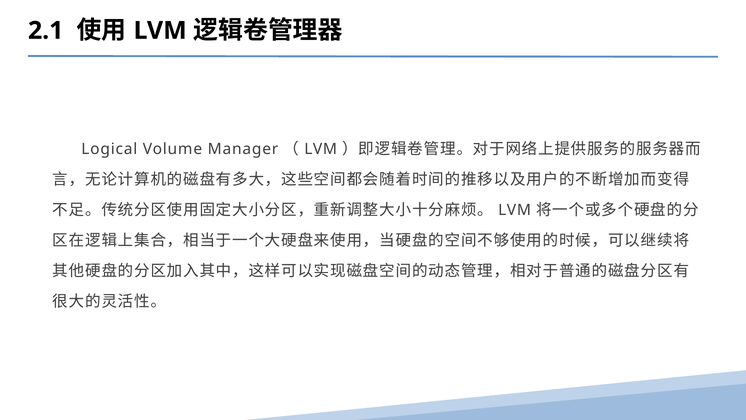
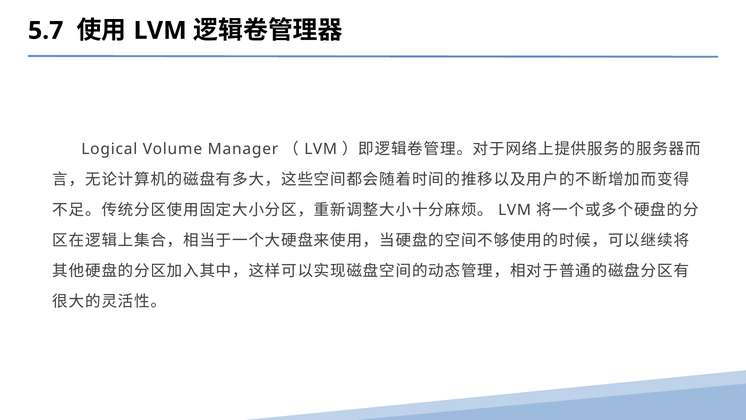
2.1: 2.1 -> 5.7 (46, 31)
